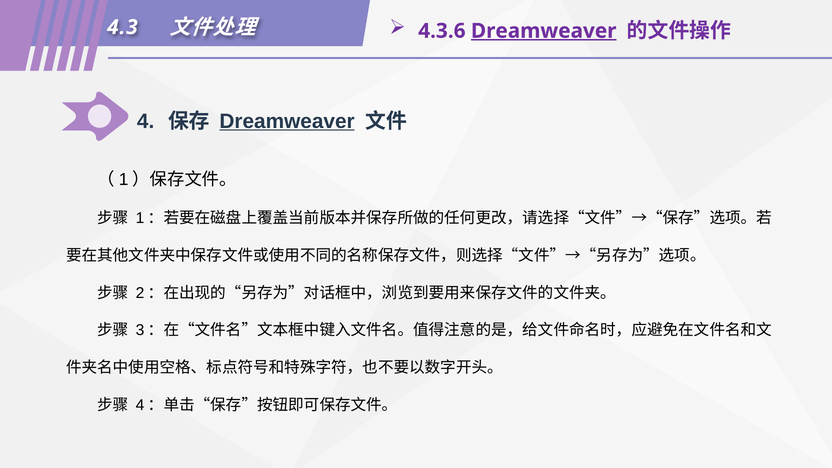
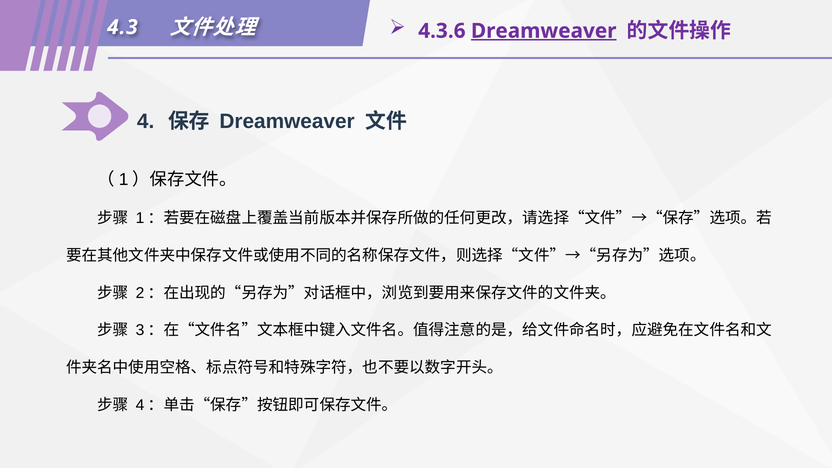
Dreamweaver underline: present -> none (287, 121)
